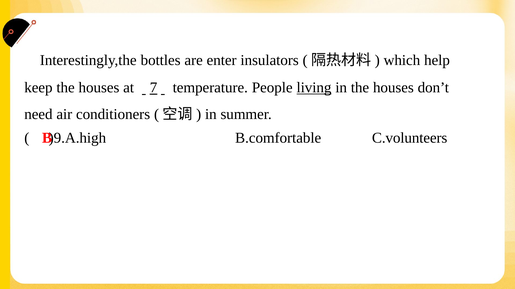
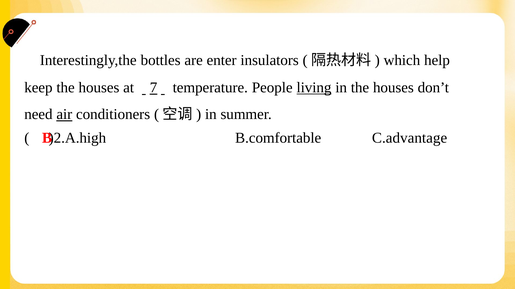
air underline: none -> present (64, 115)
)9.A.high: )9.A.high -> )2.A.high (77, 138)
C.volunteers: C.volunteers -> C.advantage (410, 138)
